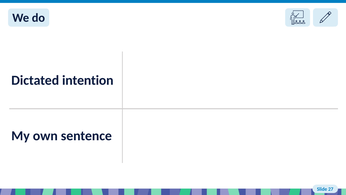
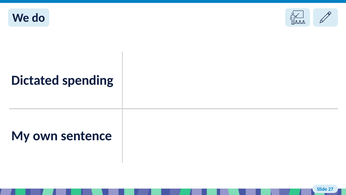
intention: intention -> spending (88, 80)
